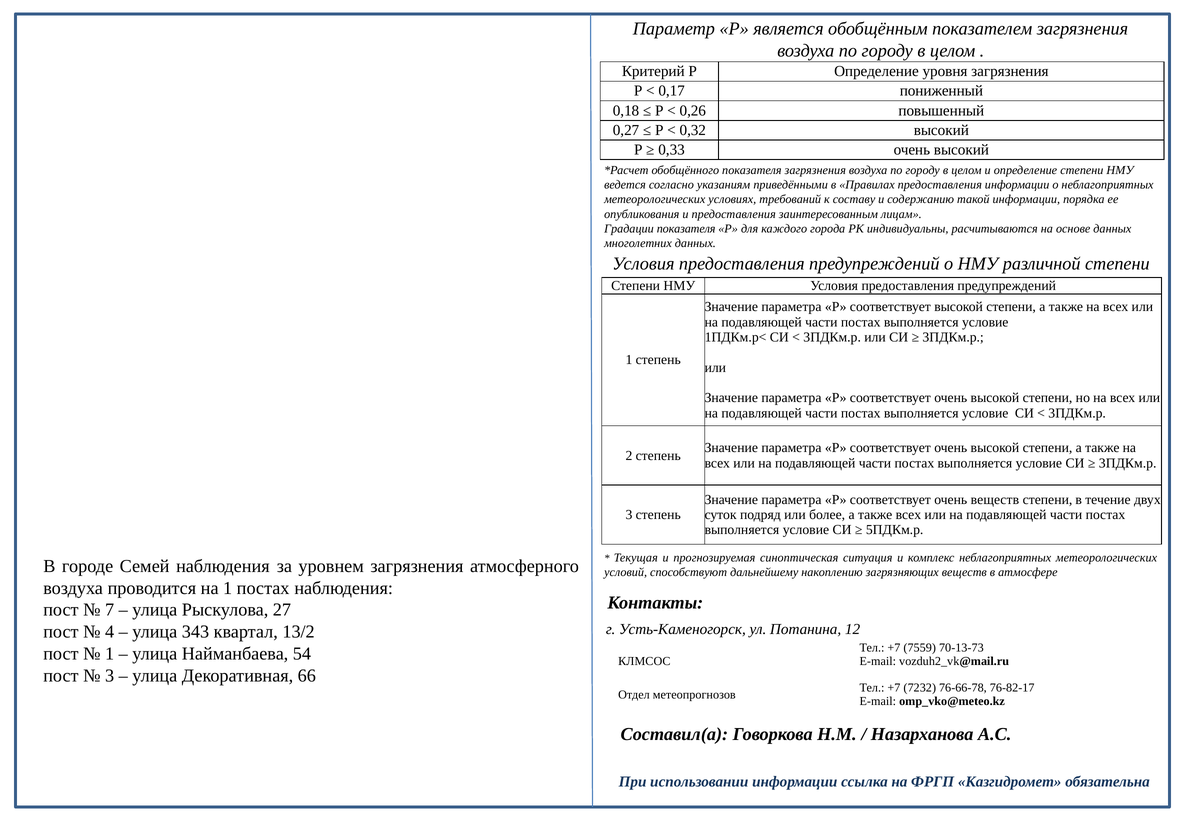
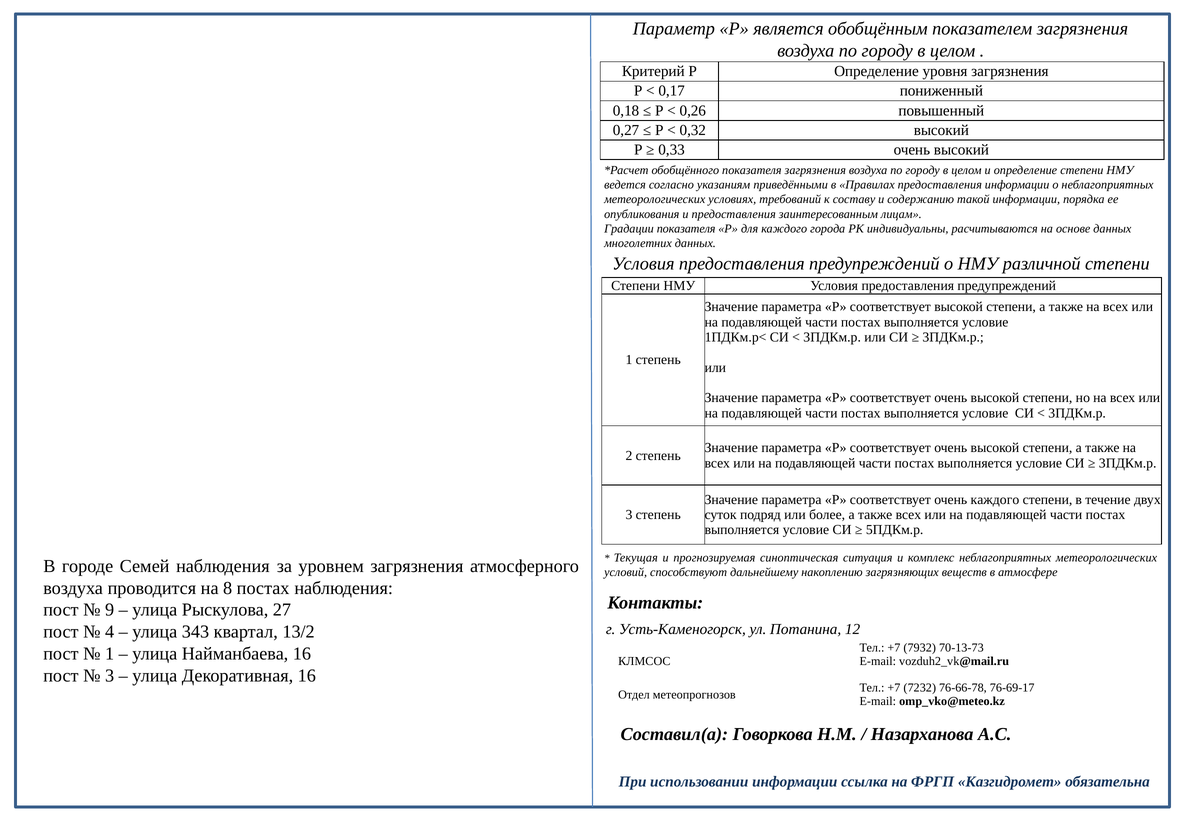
очень веществ: веществ -> каждого (995, 499)
на 1: 1 -> 8 (228, 588)
7: 7 -> 9 (110, 610)
7559: 7559 -> 7932 (920, 647)
Найманбаева 54: 54 -> 16 (302, 653)
Декоративная 66: 66 -> 16 (307, 675)
76-82-17: 76-82-17 -> 76-69-17 (1012, 687)
